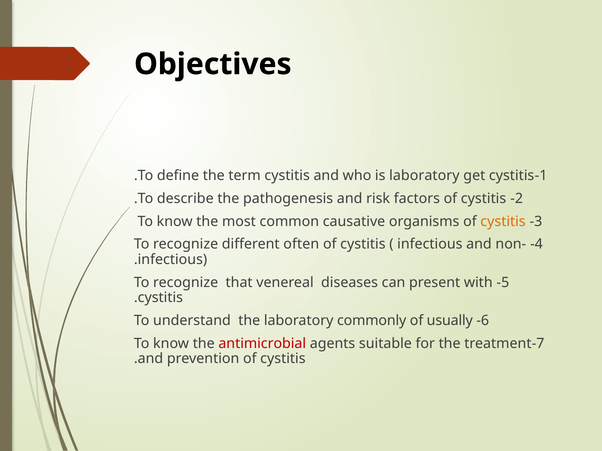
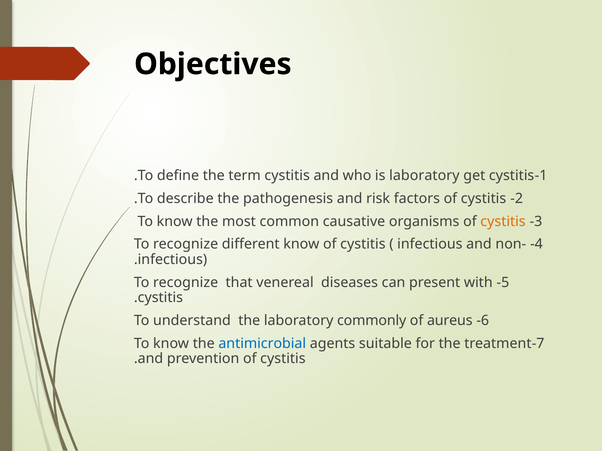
different often: often -> know (301, 244)
usually: usually -> aureus (450, 321)
antimicrobial colour: red -> blue (262, 344)
